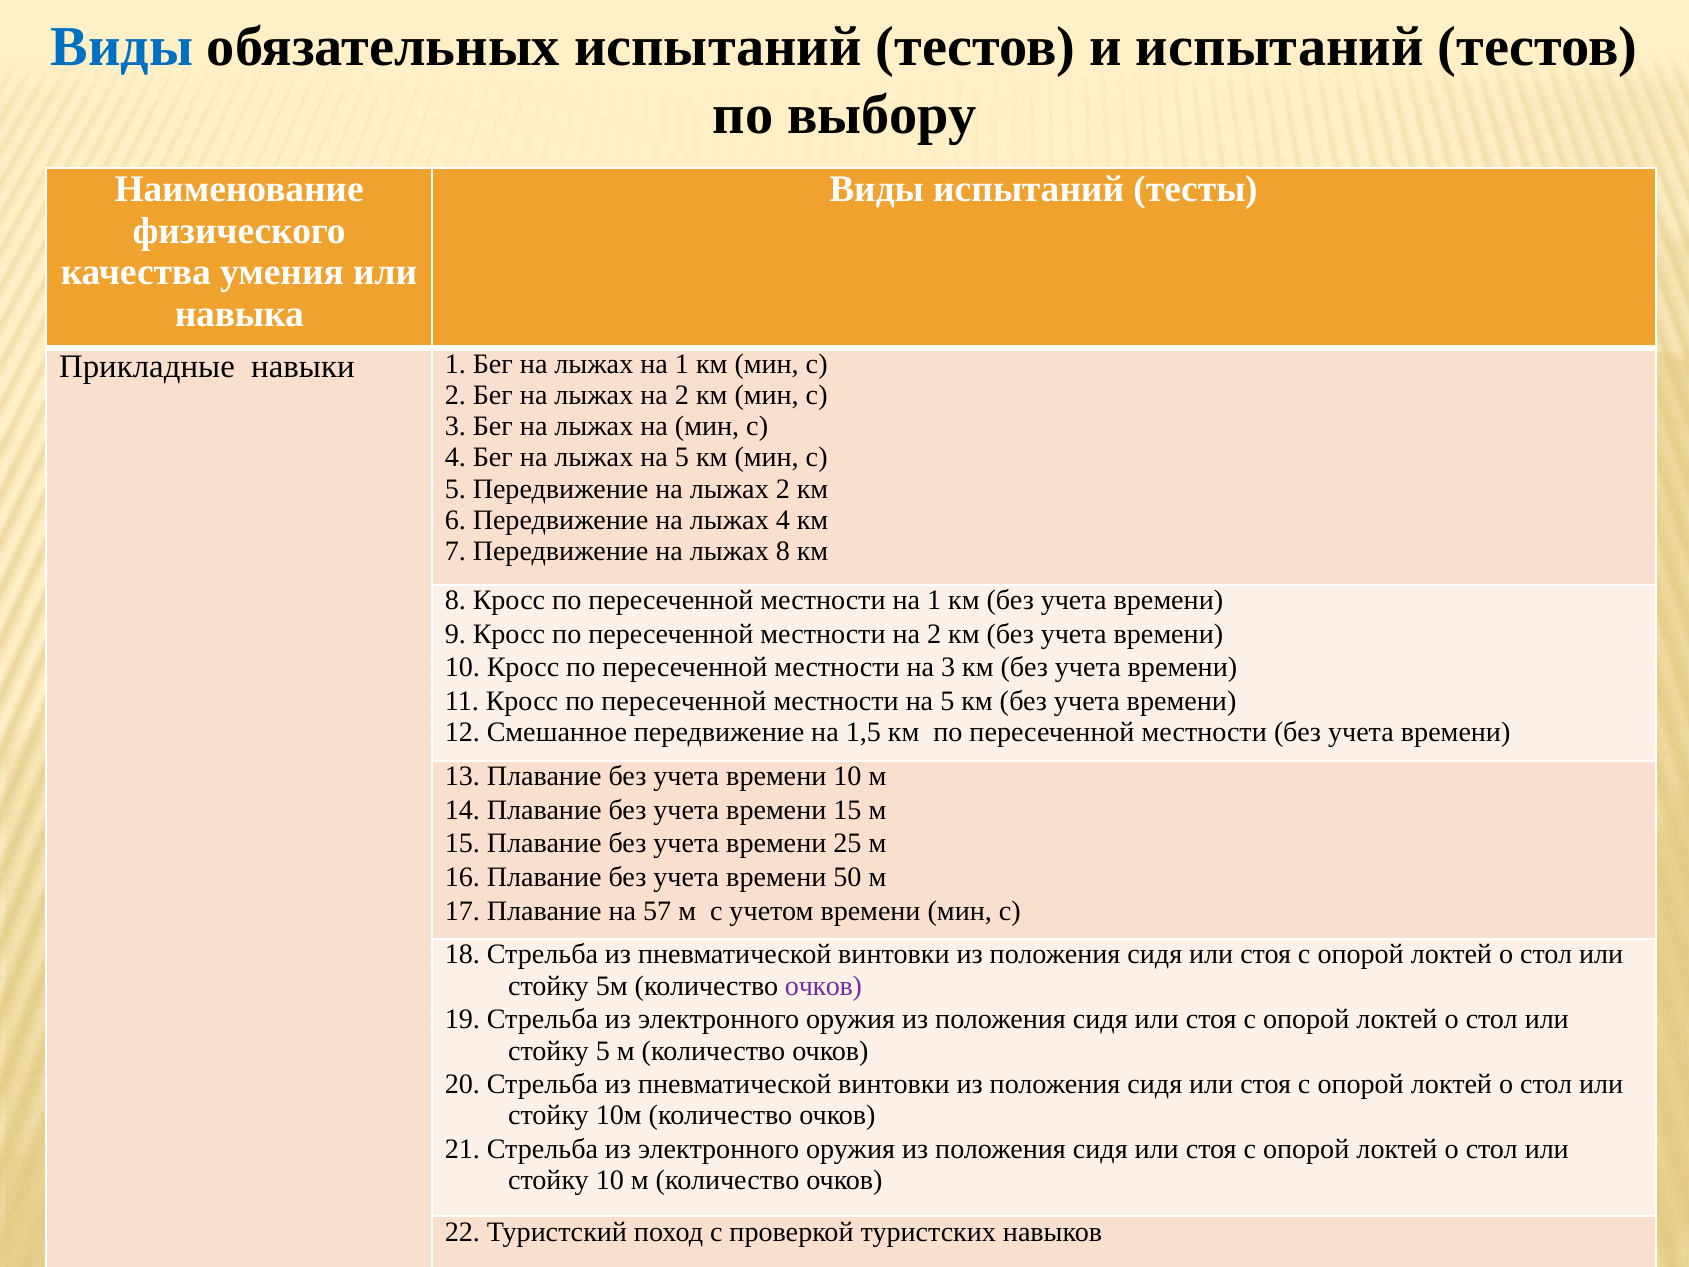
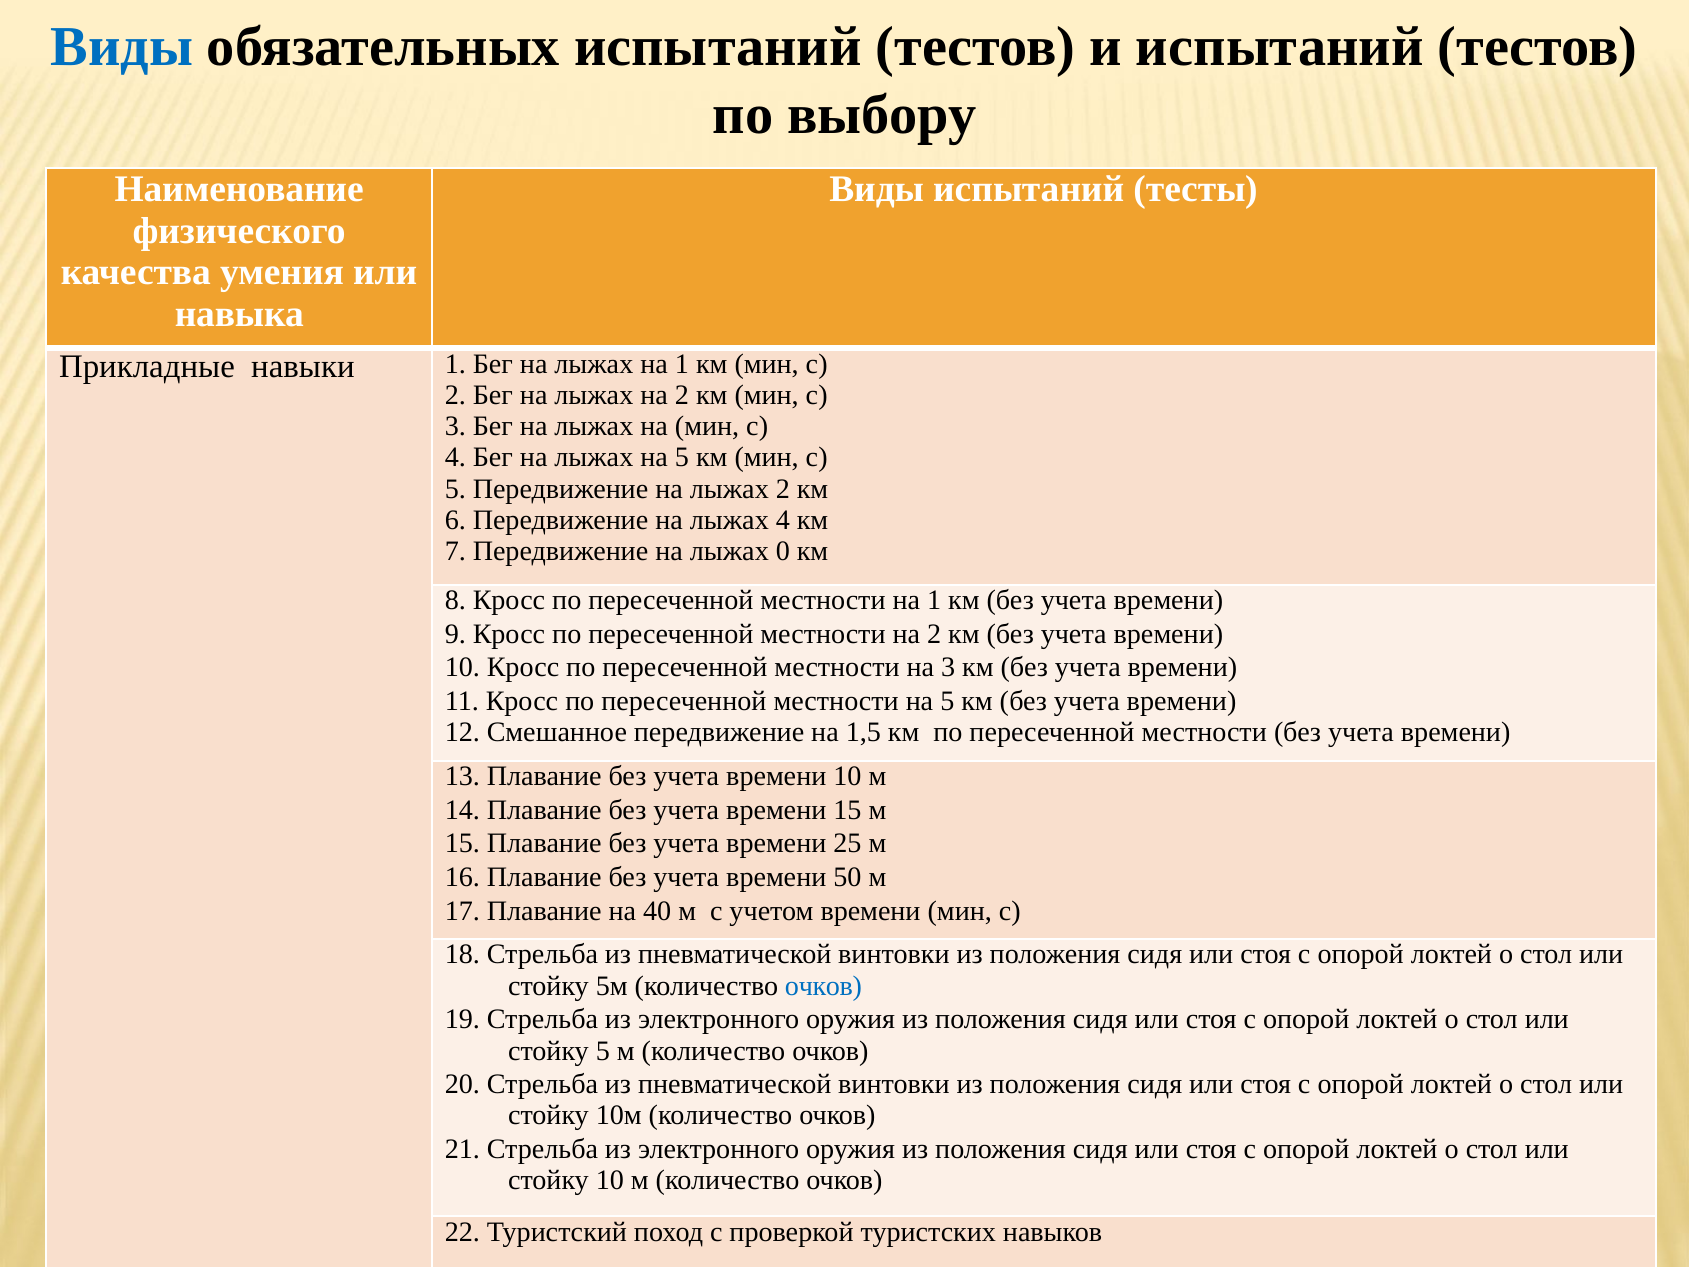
лыжах 8: 8 -> 0 (783, 551)
57: 57 -> 40 (657, 911)
очков colour: purple -> blue (824, 986)
